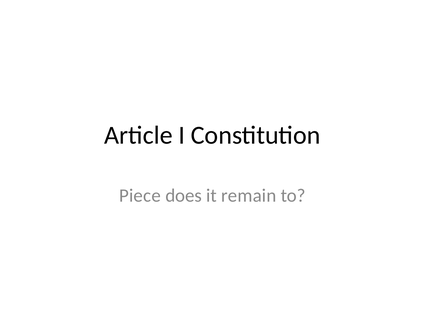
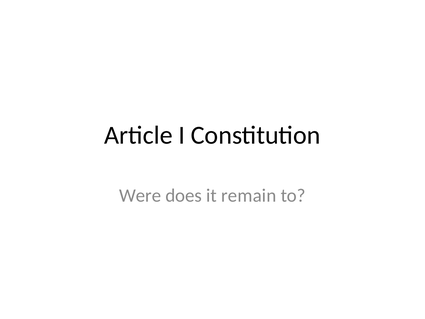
Piece: Piece -> Were (140, 195)
